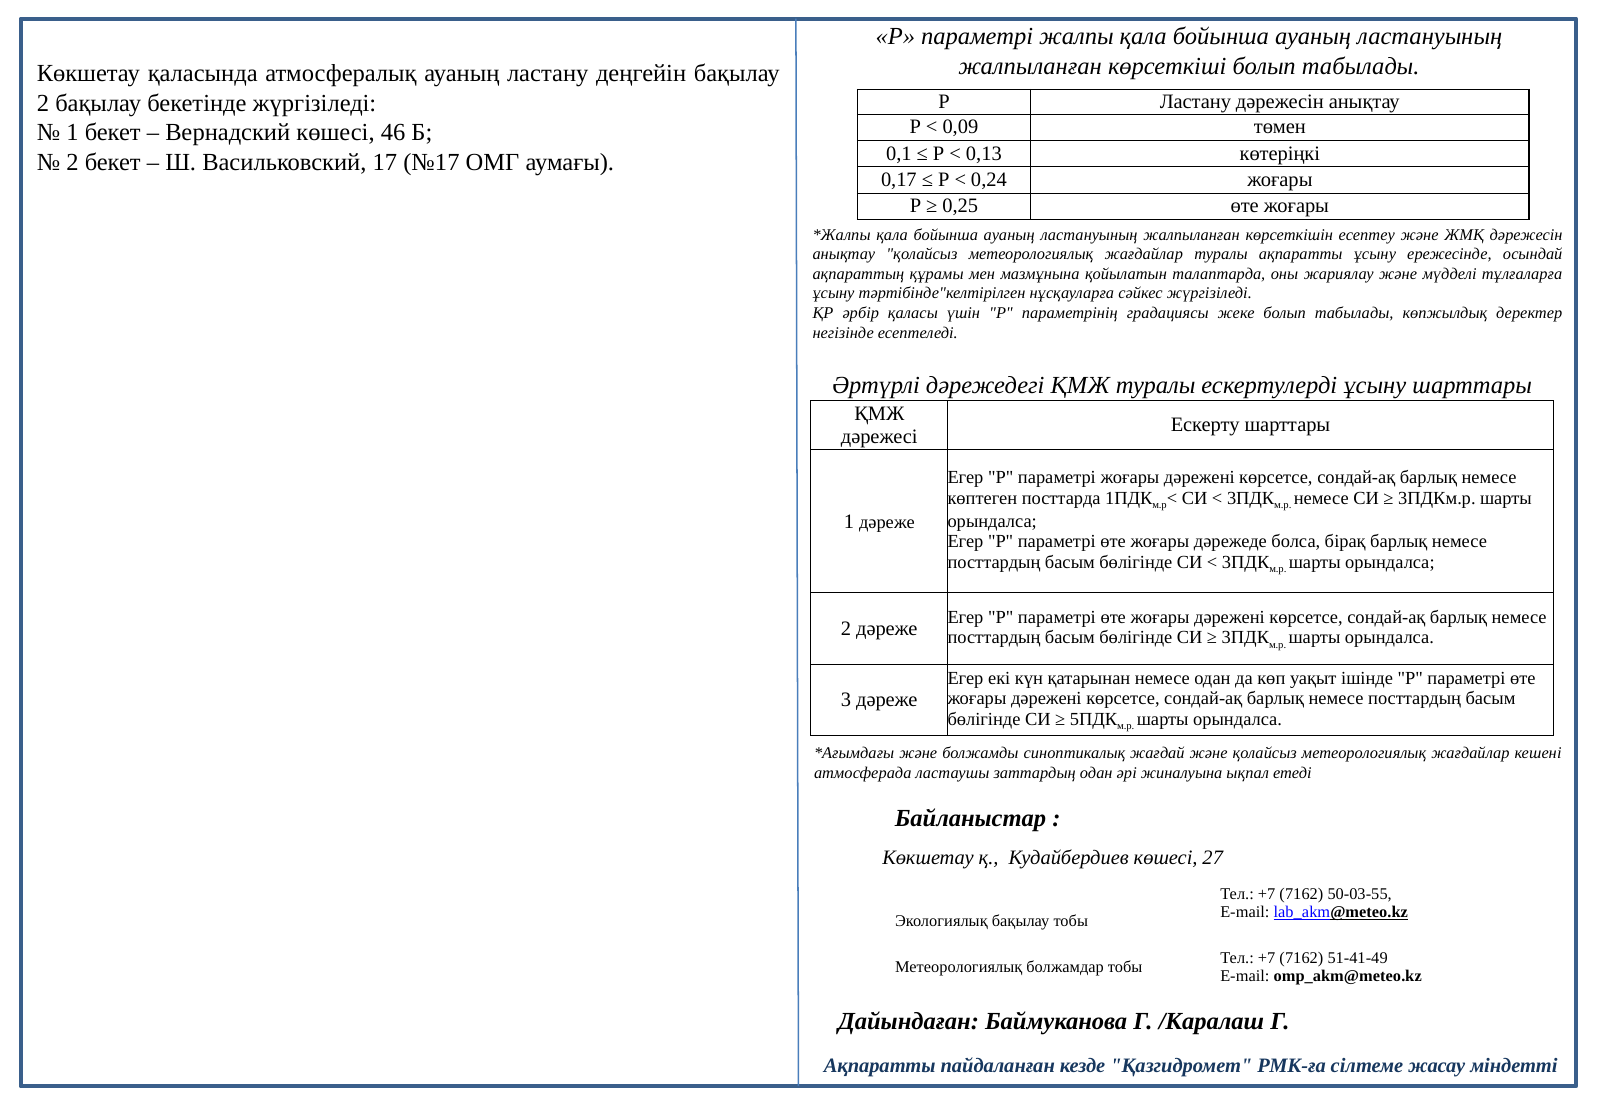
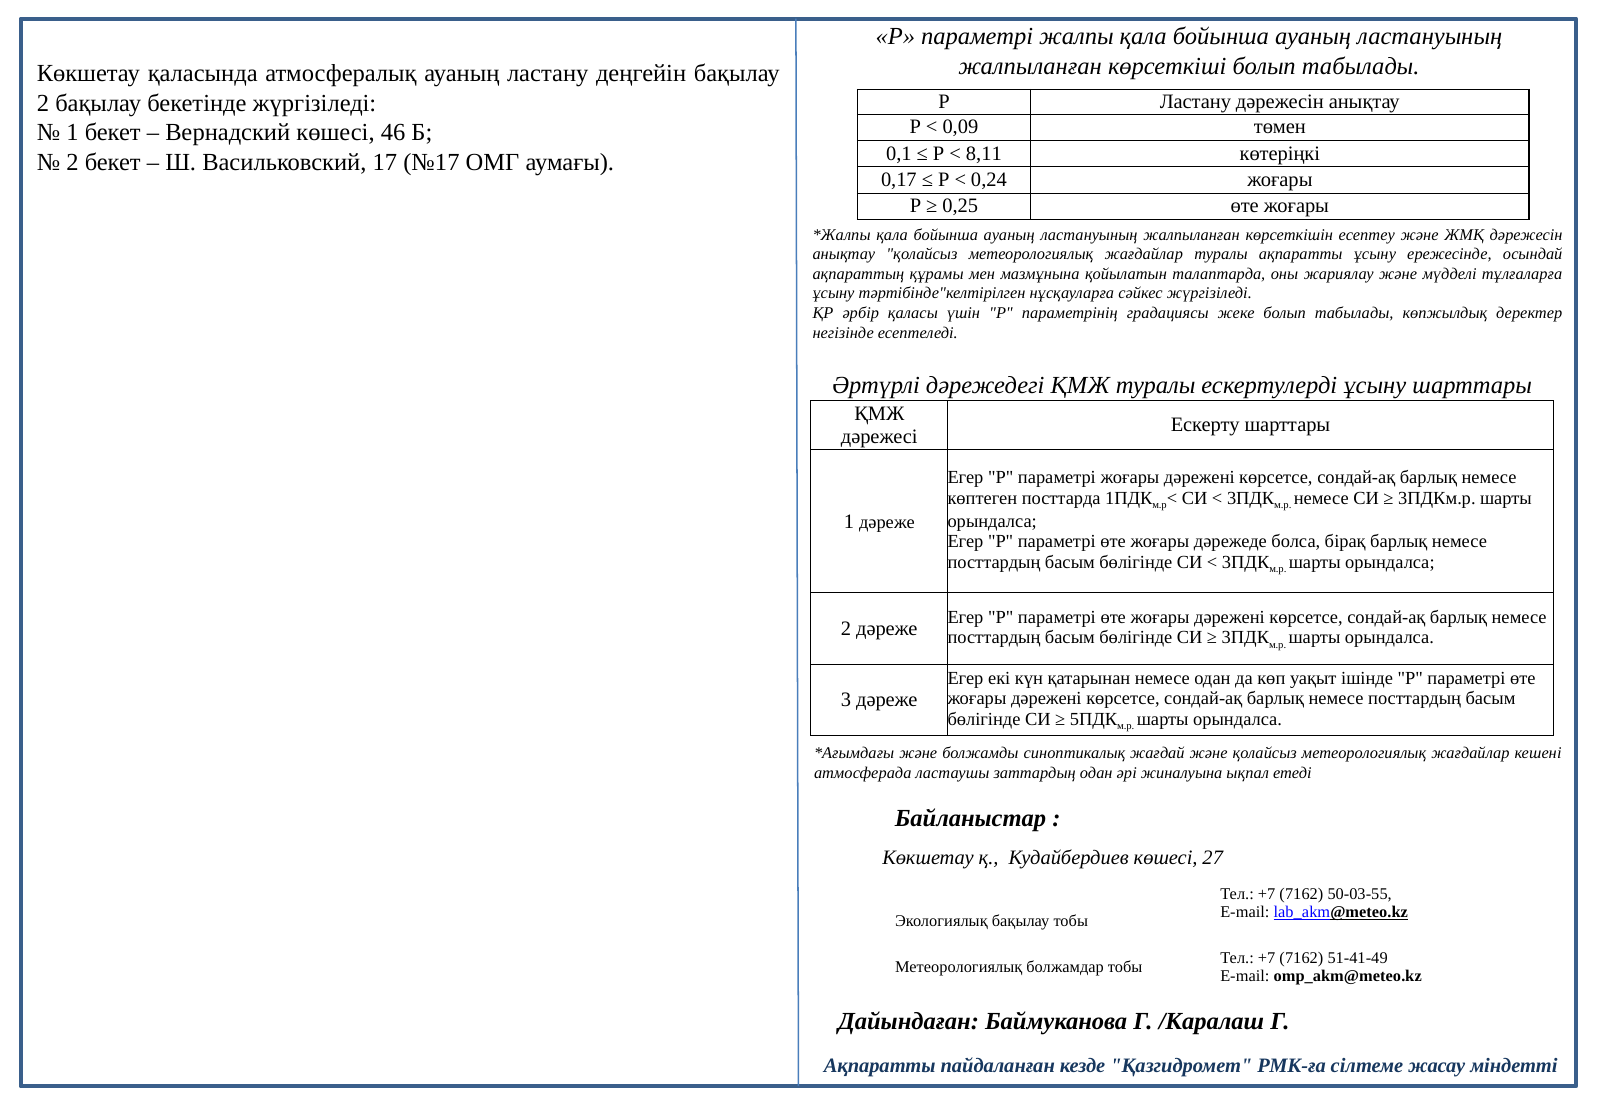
0,13: 0,13 -> 8,11 (984, 153)
